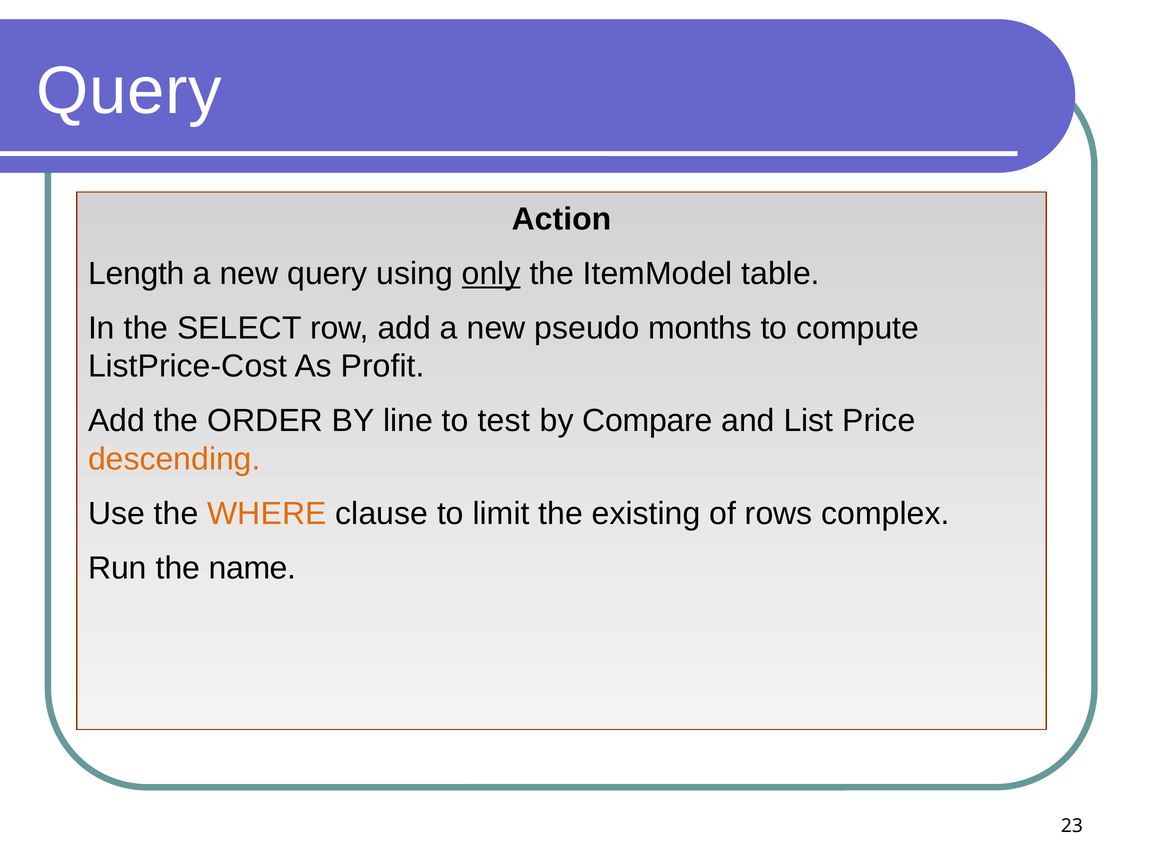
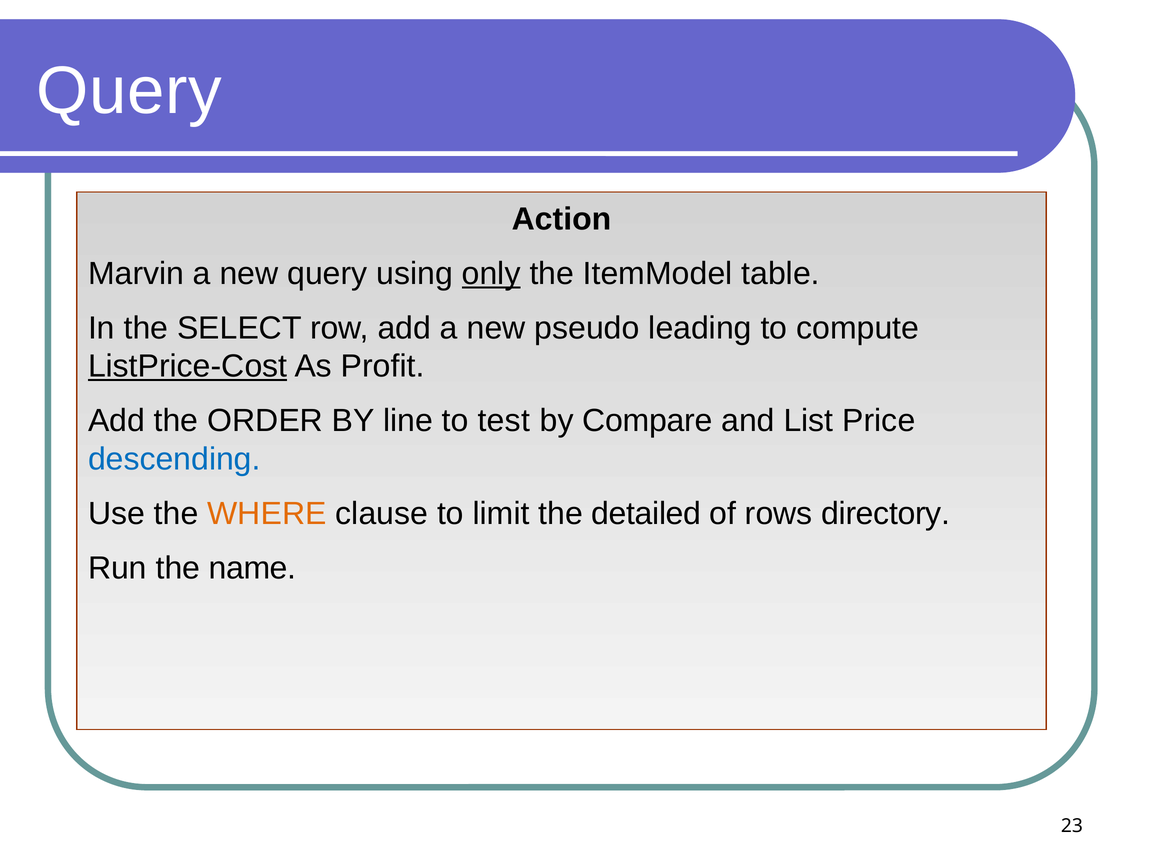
Length: Length -> Marvin (136, 274)
months: months -> leading (700, 328)
ListPrice-Cost underline: none -> present (188, 366)
descending colour: orange -> blue (174, 459)
existing: existing -> detailed (646, 514)
complex: complex -> directory (886, 514)
